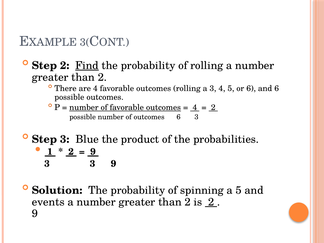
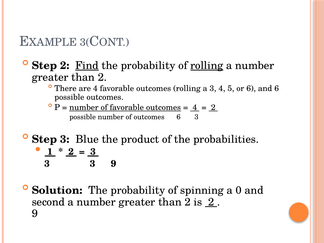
rolling underline: none -> present (207, 66)
9: 9 -> 3 (93, 152)
a 5: 5 -> 0 (239, 190)
events: events -> second (48, 202)
